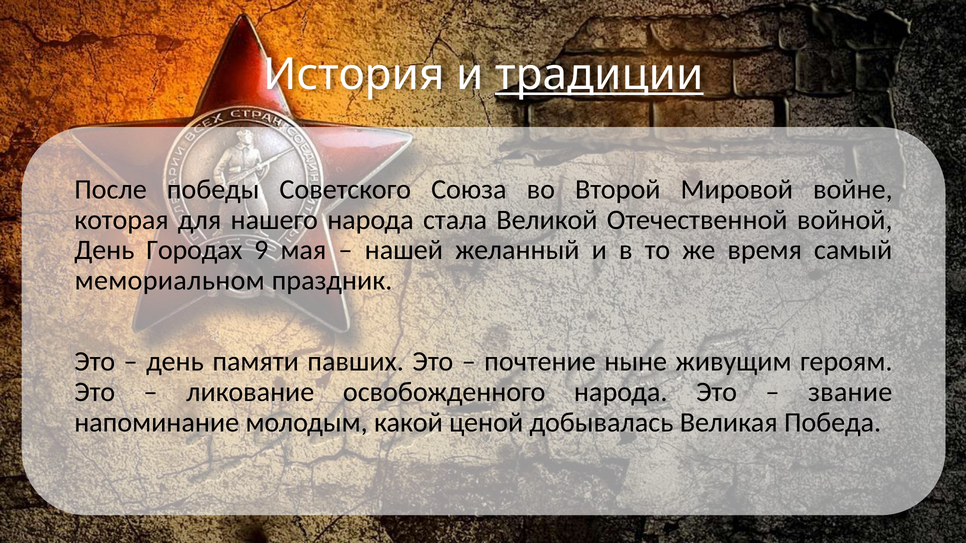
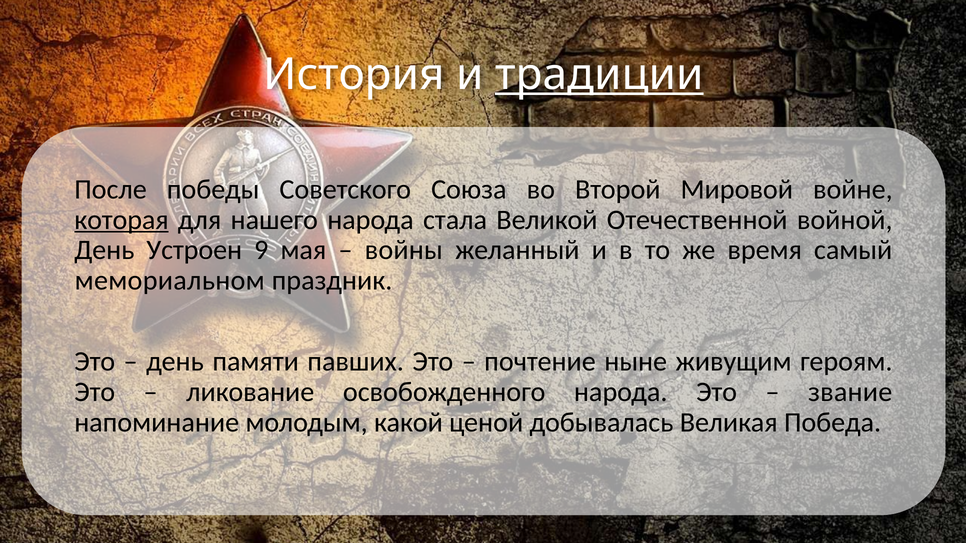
которая underline: none -> present (121, 220)
Городах: Городах -> Устроен (194, 250)
нашей: нашей -> войны (404, 250)
